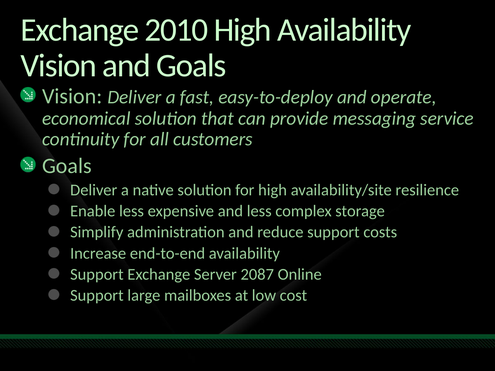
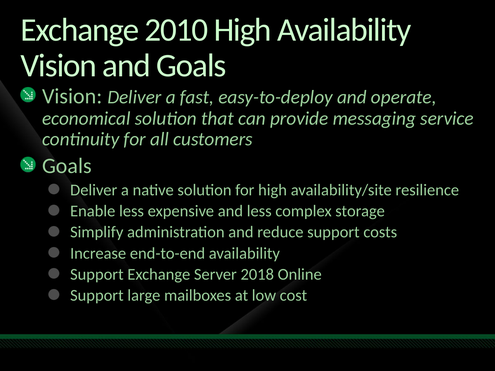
2087: 2087 -> 2018 (257, 275)
